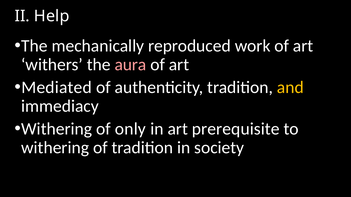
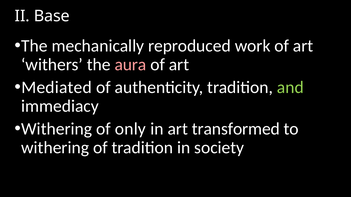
Help: Help -> Base (52, 16)
and colour: yellow -> light green (290, 87)
prerequisite: prerequisite -> transformed (236, 129)
